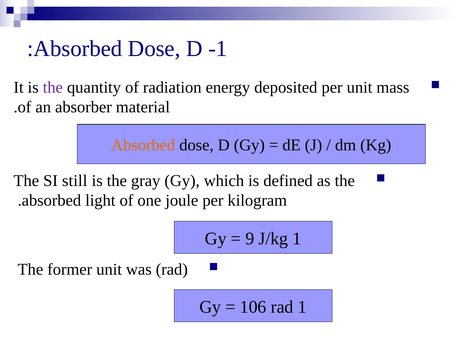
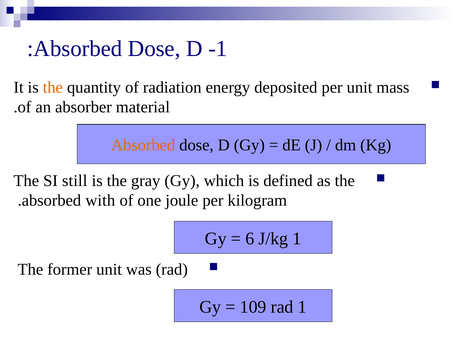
the colour: purple -> orange (53, 87)
light: light -> with (100, 200)
9: 9 -> 6 (250, 239)
106: 106 -> 109 (253, 307)
